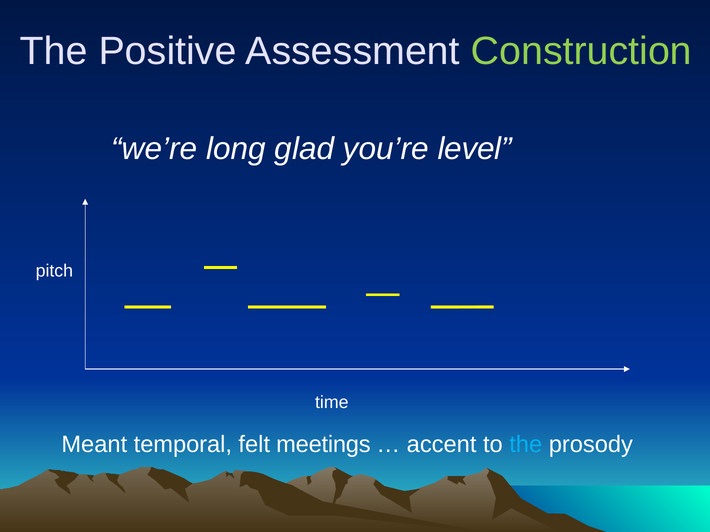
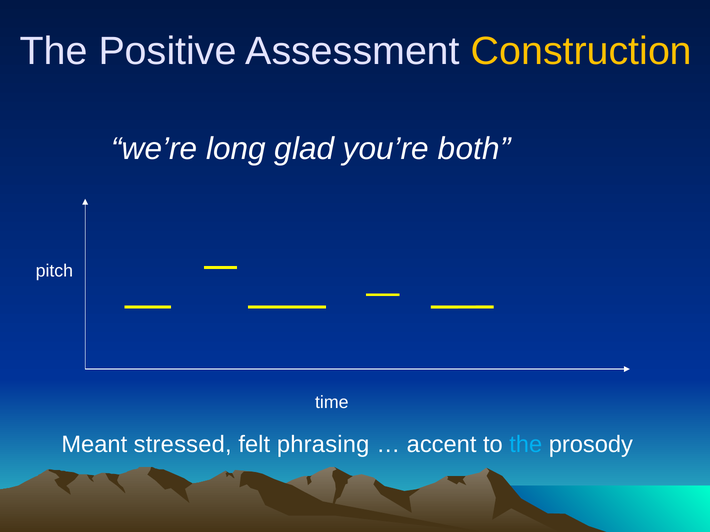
Construction colour: light green -> yellow (581, 51)
level: level -> both (474, 149)
temporal: temporal -> stressed (183, 445)
meetings: meetings -> phrasing (323, 445)
